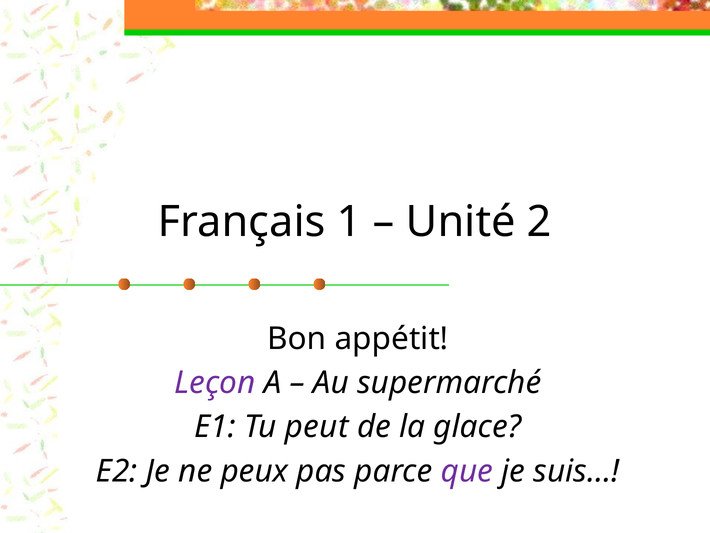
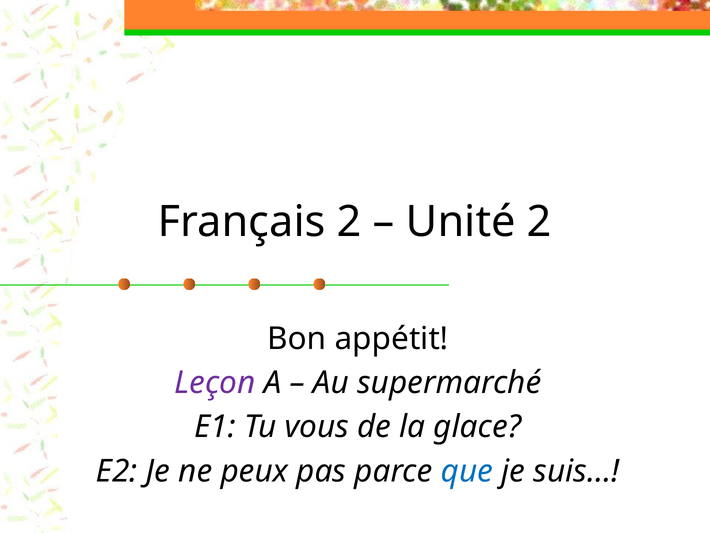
Français 1: 1 -> 2 (349, 222)
peut: peut -> vous (317, 427)
que colour: purple -> blue (467, 471)
